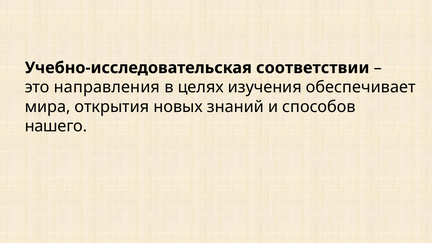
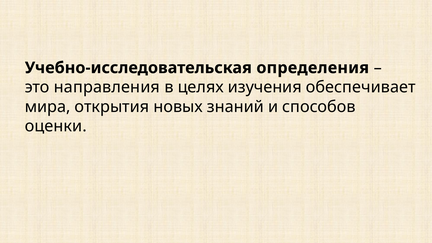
соответствии: соответствии -> определения (313, 68)
нашего: нашего -> оценки (56, 126)
